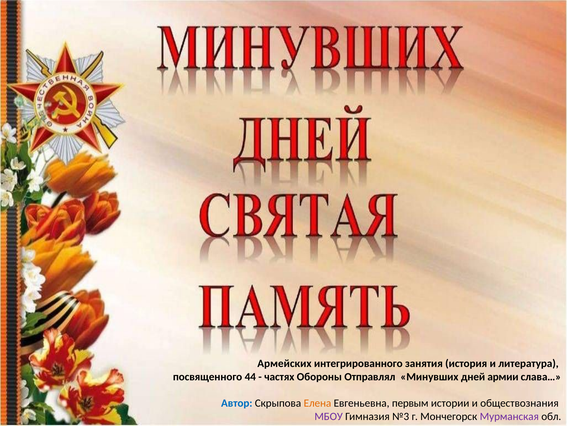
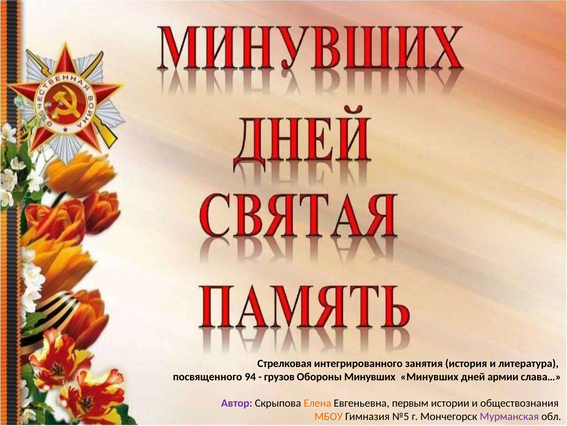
Армейских: Армейских -> Стрелковая (285, 363)
44: 44 -> 94 (250, 376)
частях: частях -> грузов (279, 376)
Обороны Отправлял: Отправлял -> Минувших (370, 376)
Автор colour: blue -> purple (237, 403)
МБОУ colour: purple -> orange (329, 416)
№3: №3 -> №5 (401, 416)
